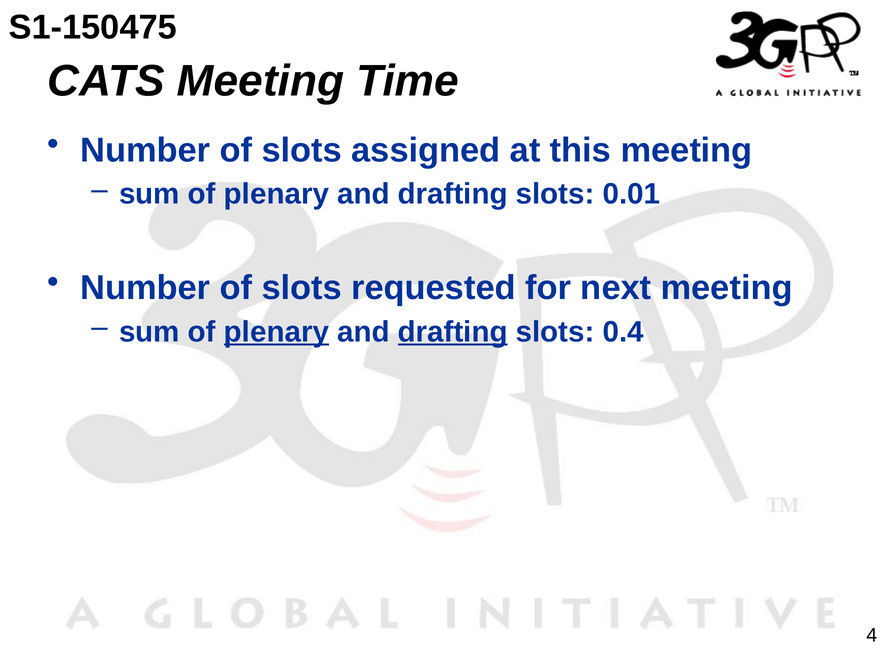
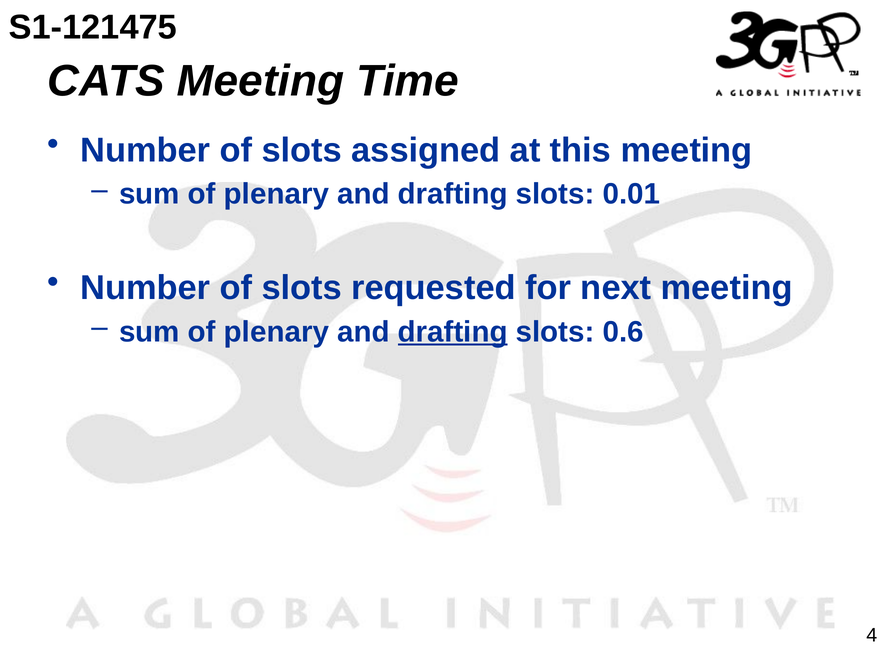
S1-150475: S1-150475 -> S1-121475 (93, 27)
plenary underline: present -> none (276, 332)
0.4: 0.4 -> 0.6 (623, 332)
